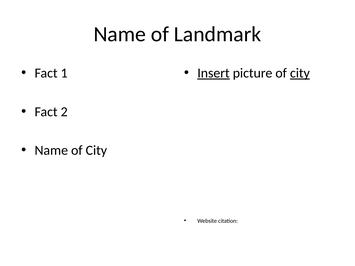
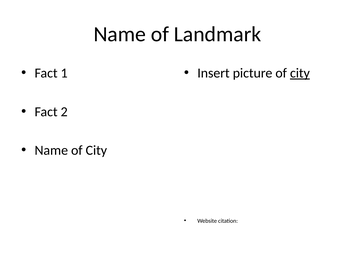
Insert underline: present -> none (214, 73)
